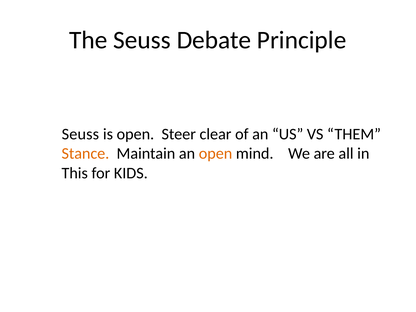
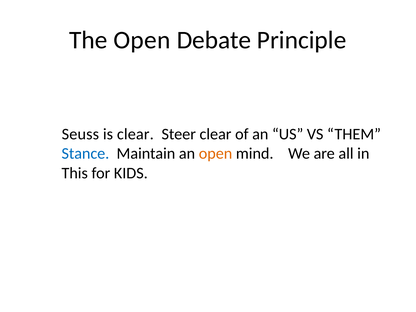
The Seuss: Seuss -> Open (142, 40)
is open: open -> clear (135, 134)
Stance colour: orange -> blue (85, 154)
